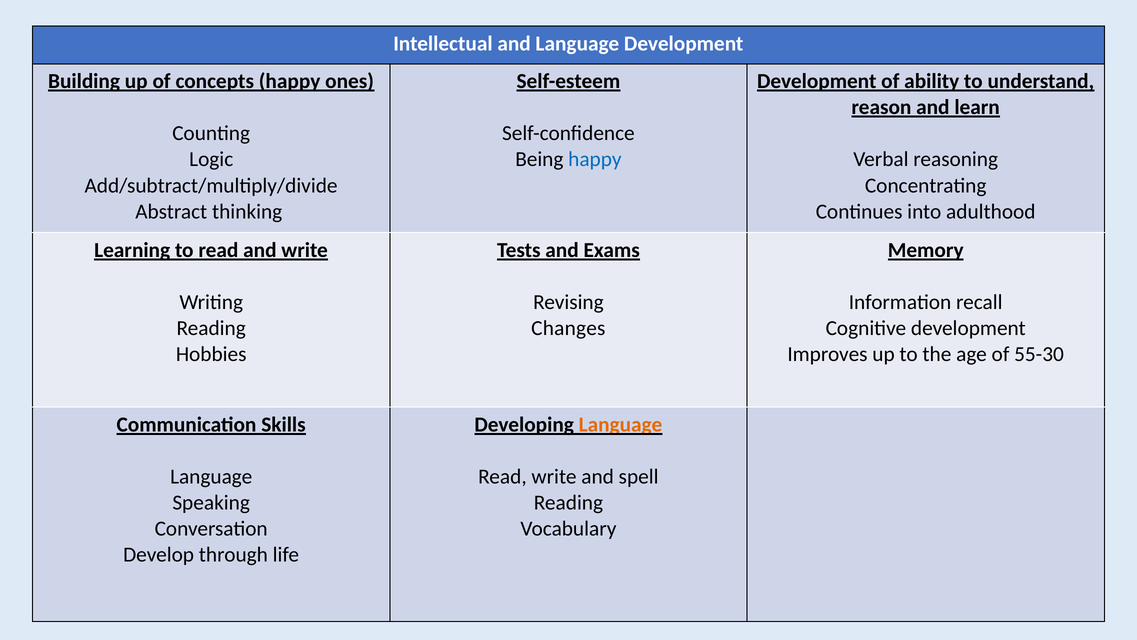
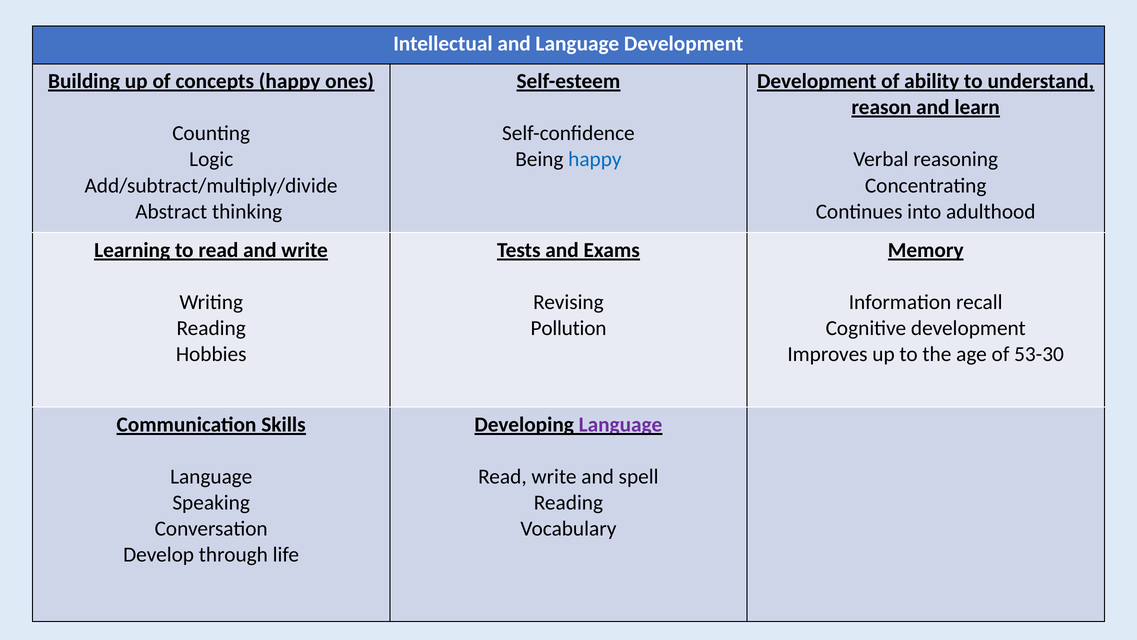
Changes: Changes -> Pollution (569, 328)
55-30: 55-30 -> 53-30 (1039, 354)
Language colour: orange -> purple (621, 424)
